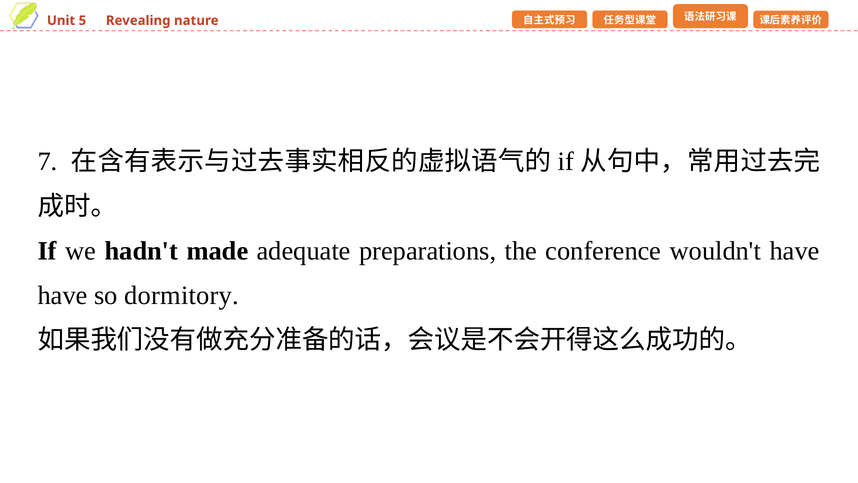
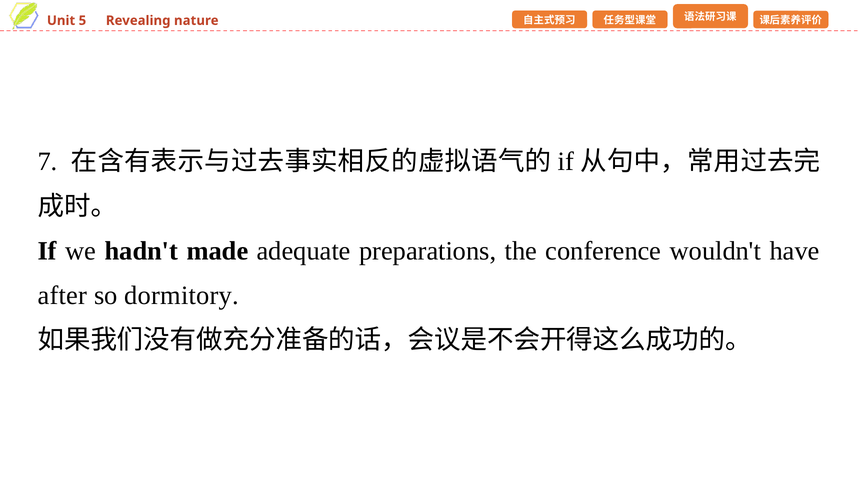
have: have -> after (62, 295)
